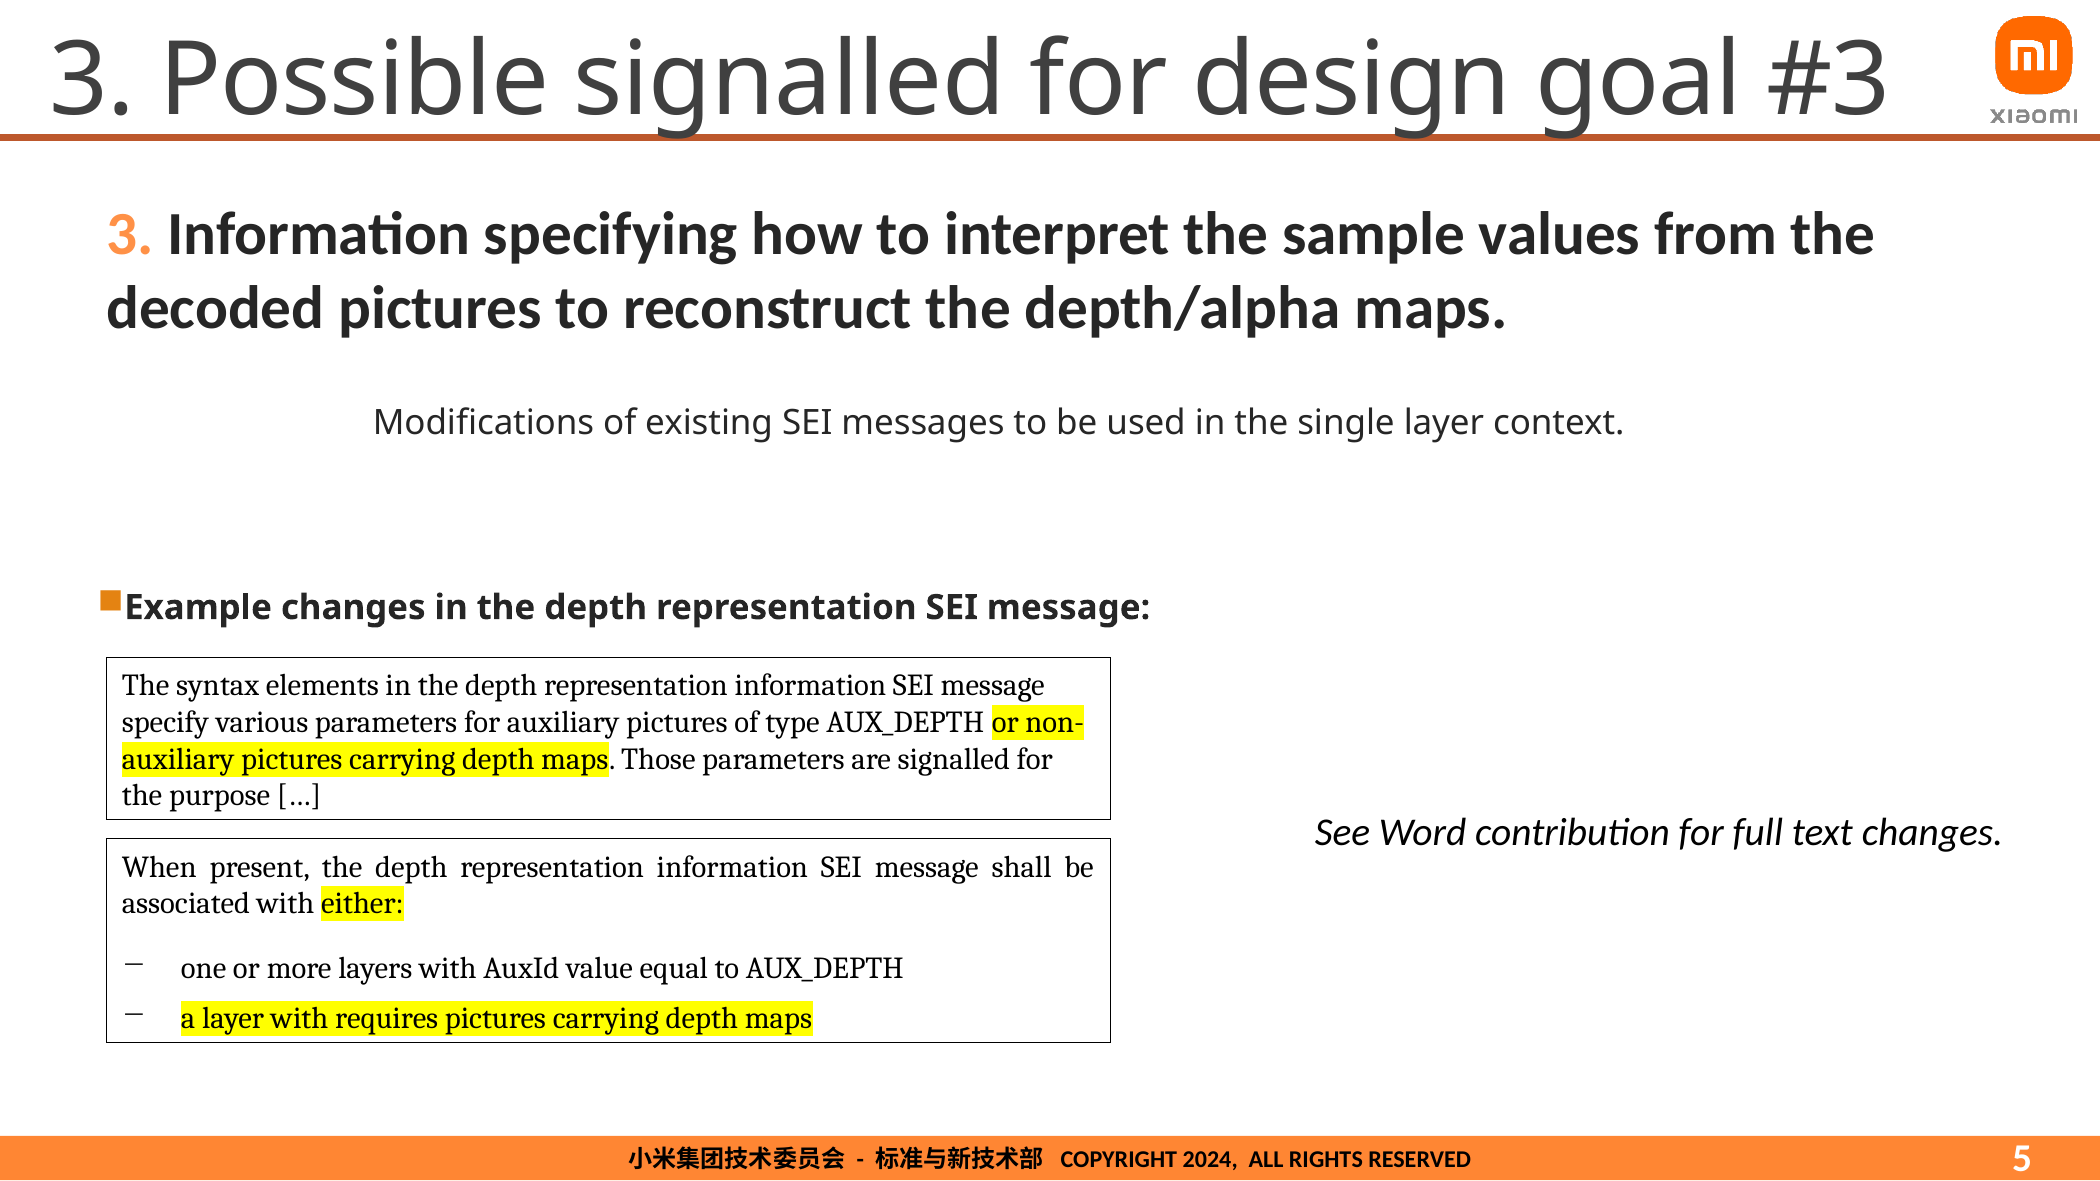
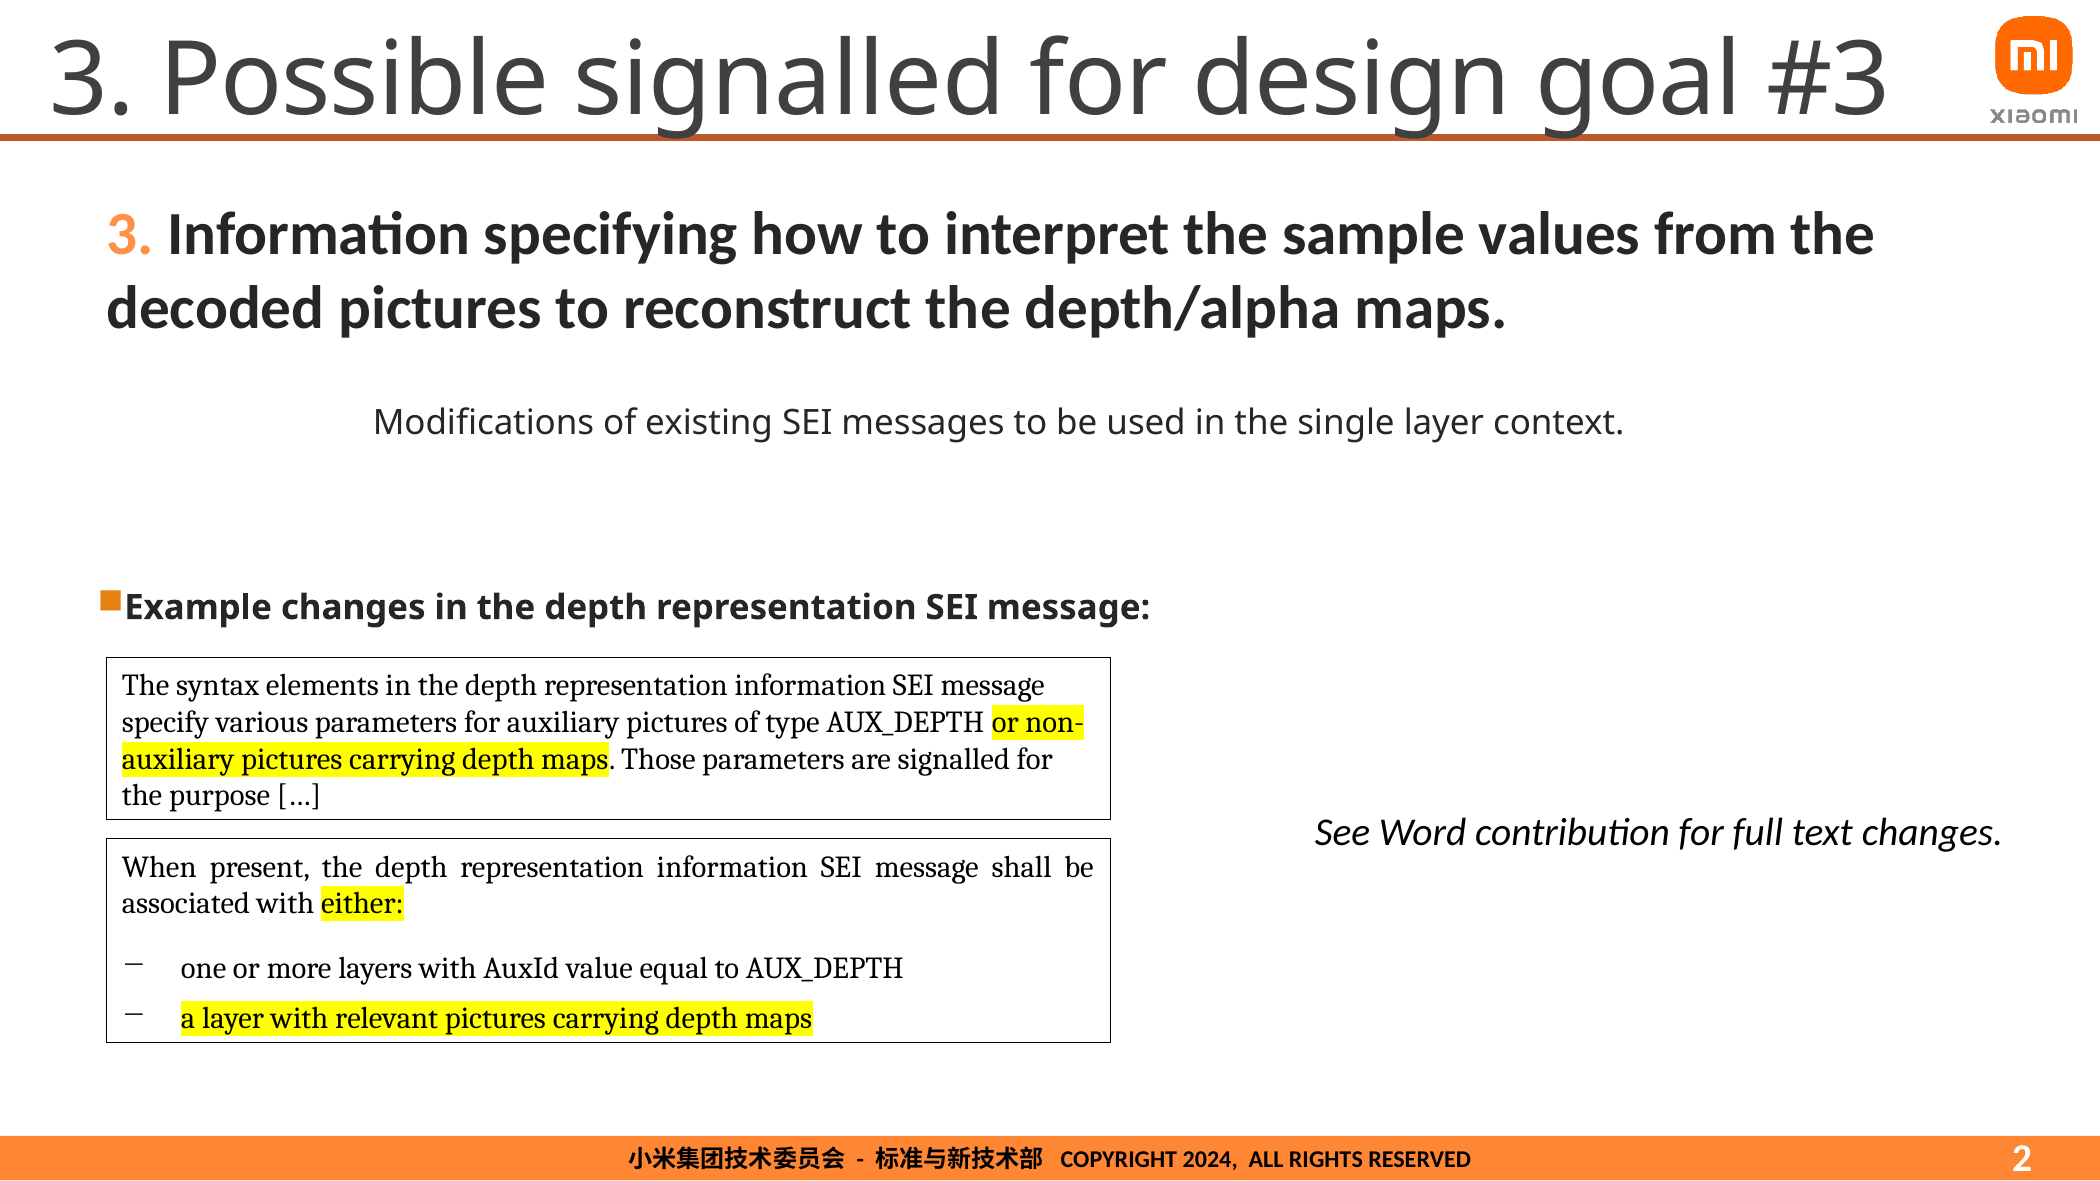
requires: requires -> relevant (387, 1019)
5: 5 -> 2 (2022, 1159)
